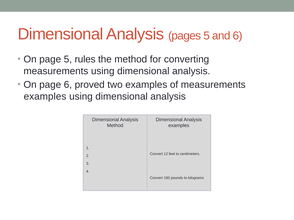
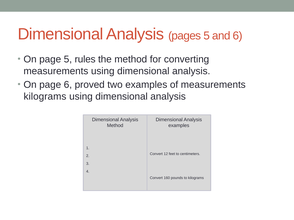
examples: examples -> kilograms (45, 97)
